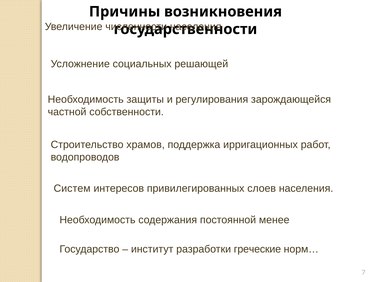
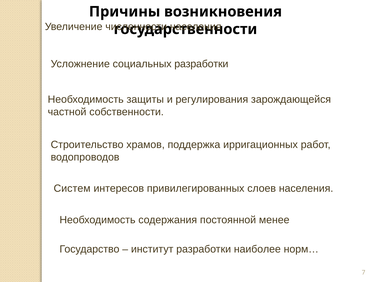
социальных решающей: решающей -> разработки (201, 64)
греческие: греческие -> наиболее (257, 249)
